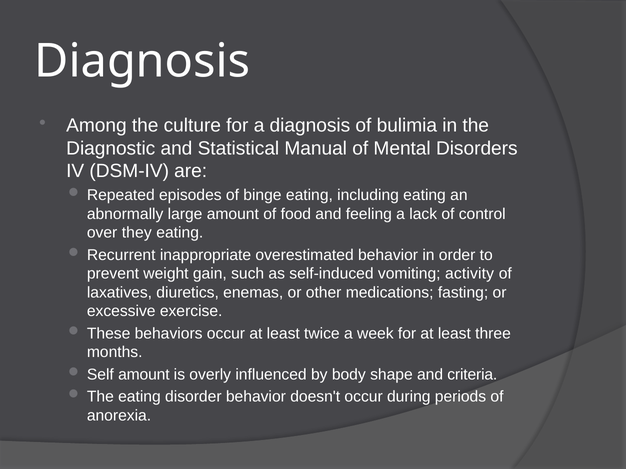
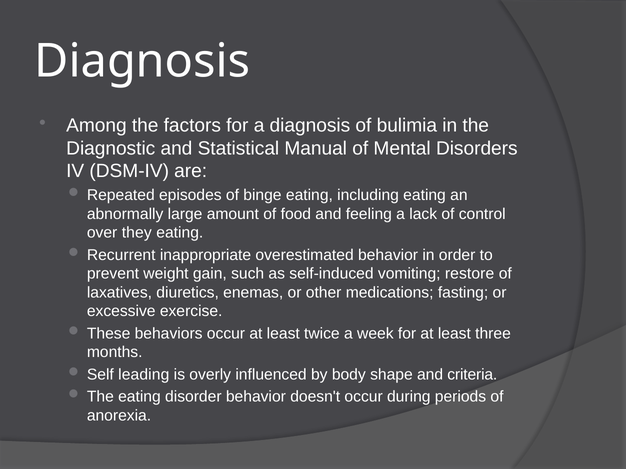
culture: culture -> factors (192, 125)
activity: activity -> restore (470, 274)
Self amount: amount -> leading (144, 375)
